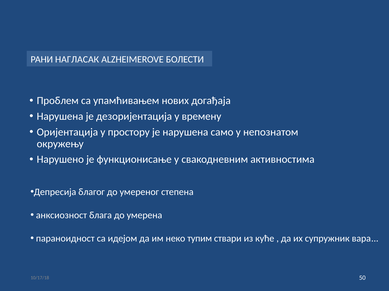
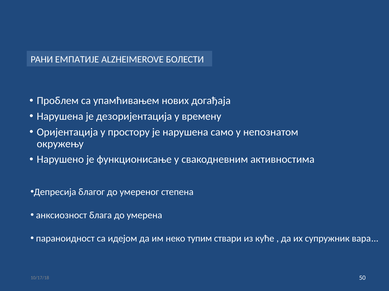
НАГЛАСАК: НАГЛАСАК -> ЕМПАТИЈЕ (77, 59)
